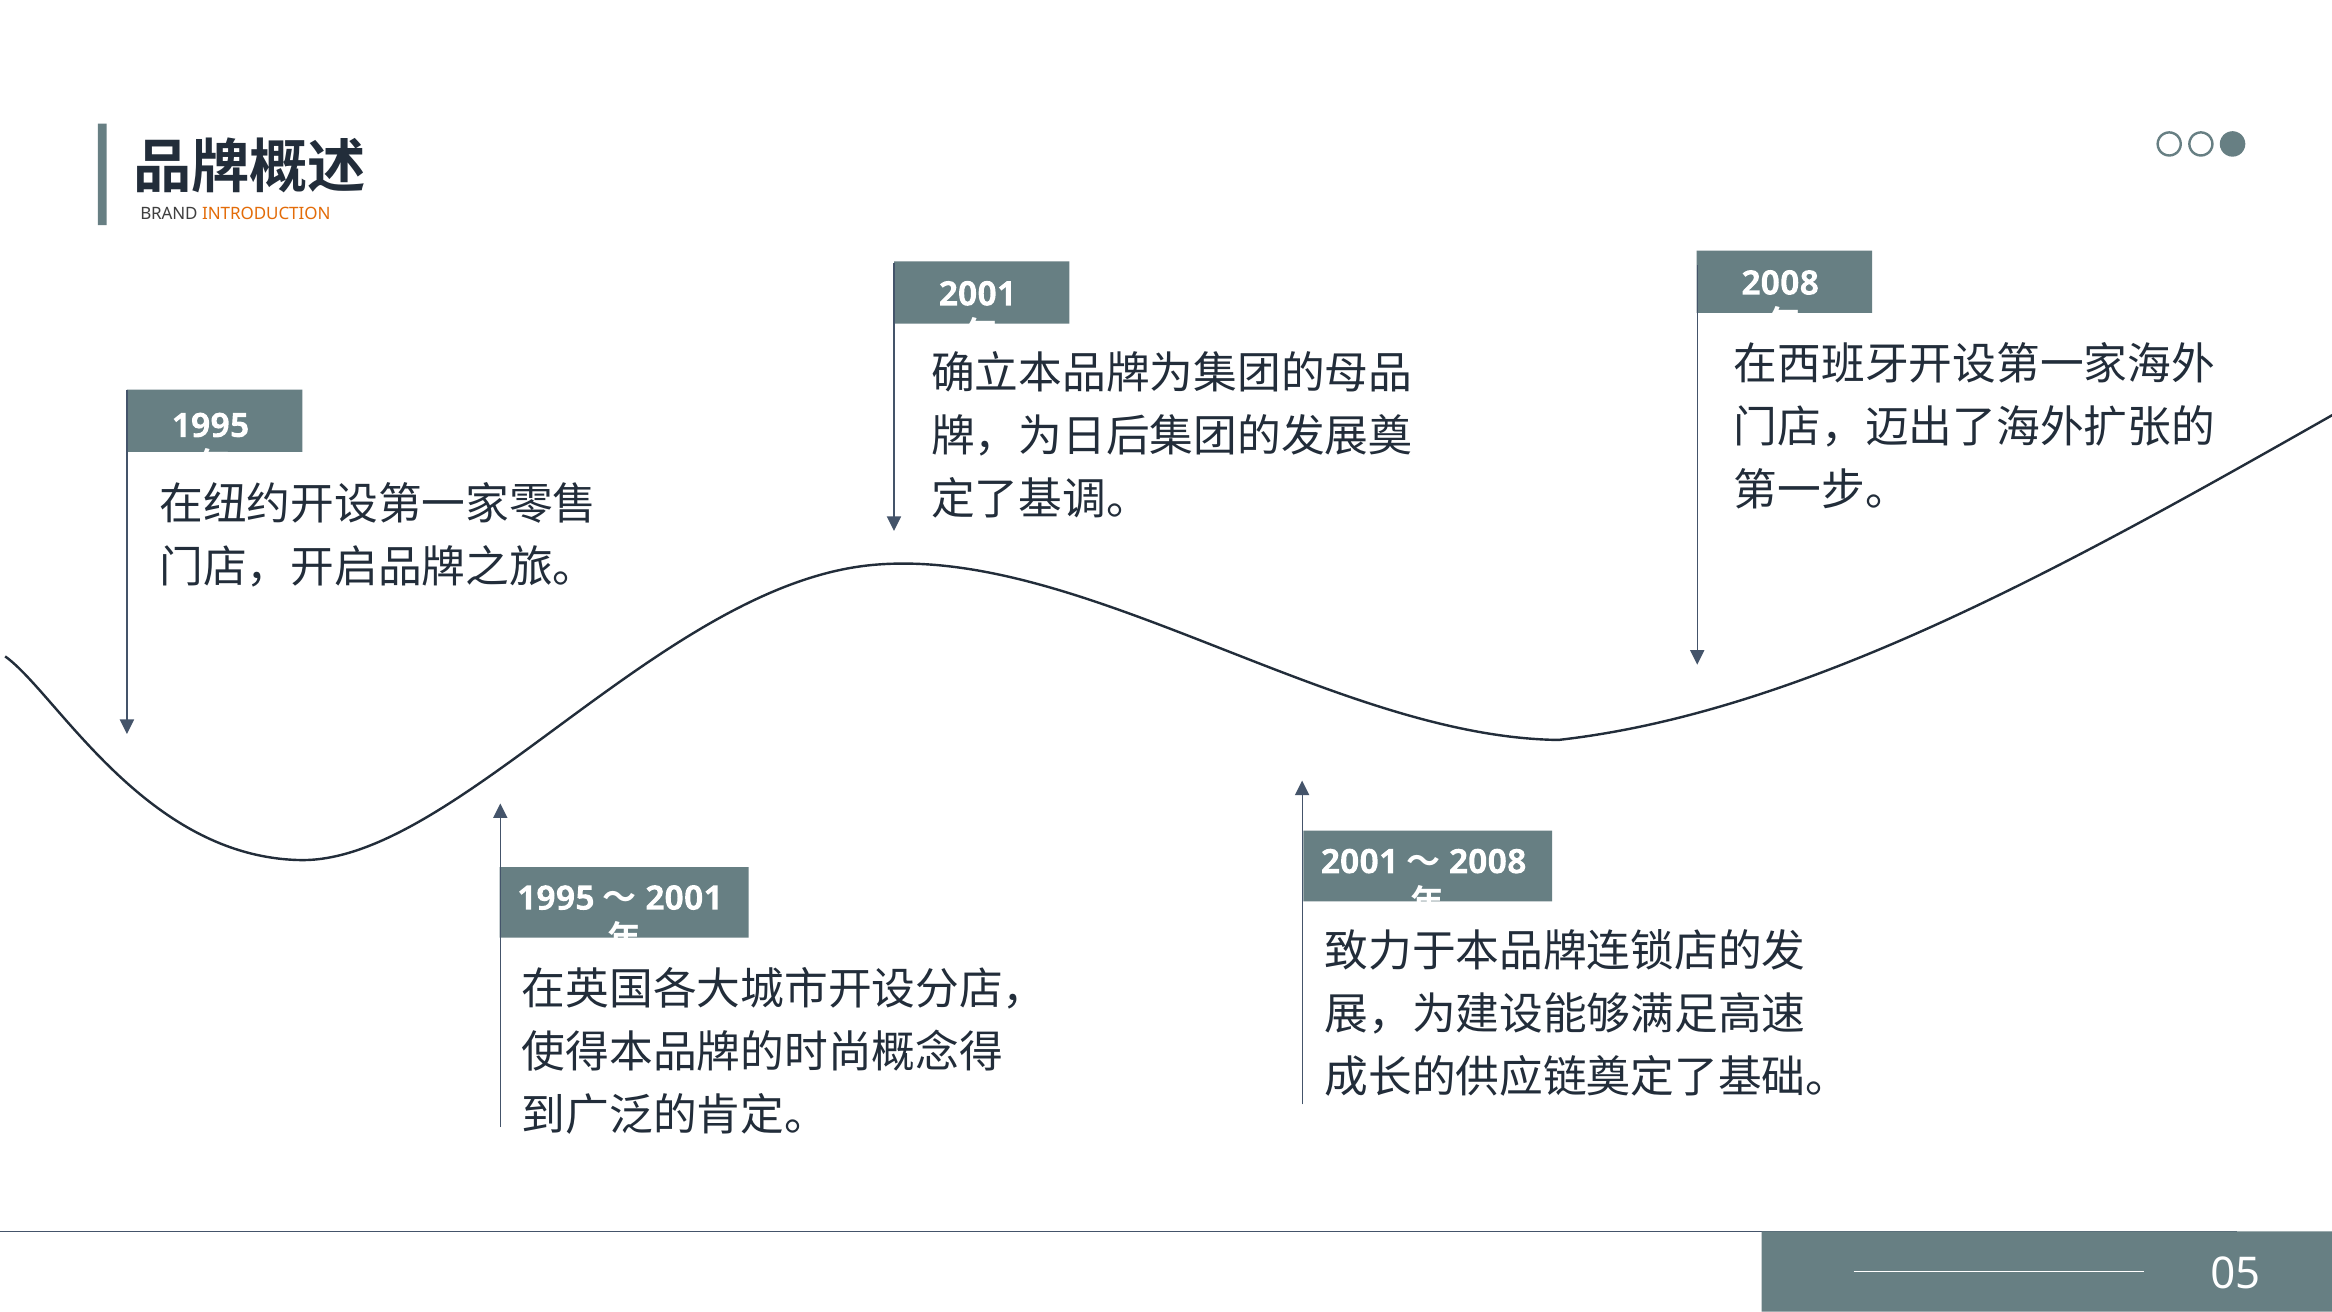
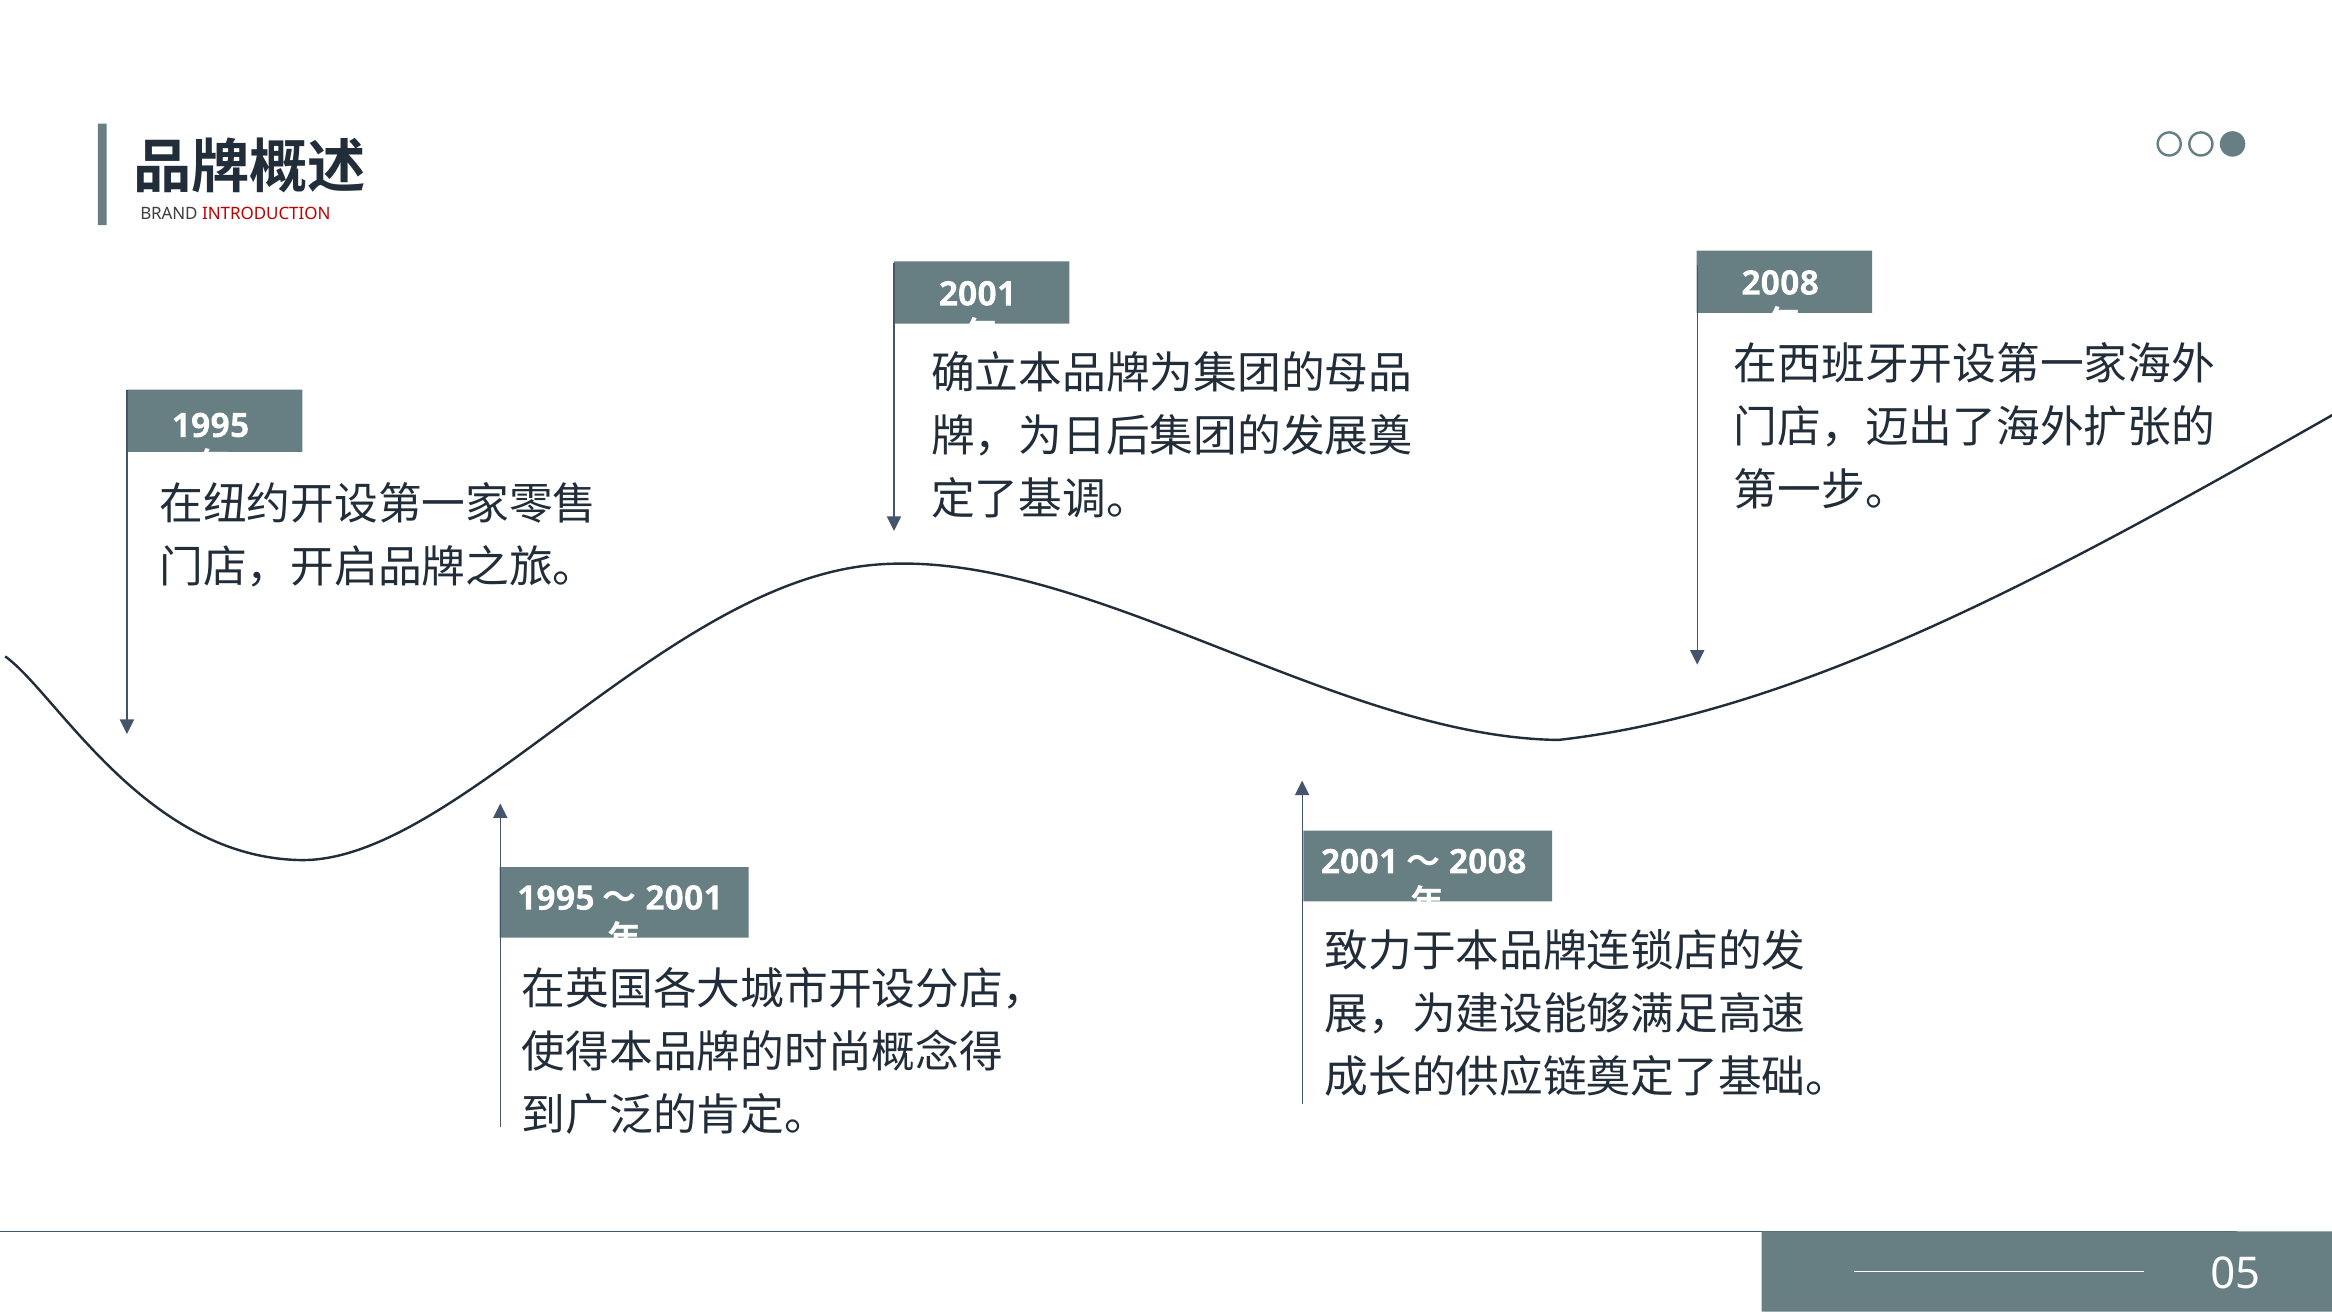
INTRODUCTION colour: orange -> red (266, 214)
